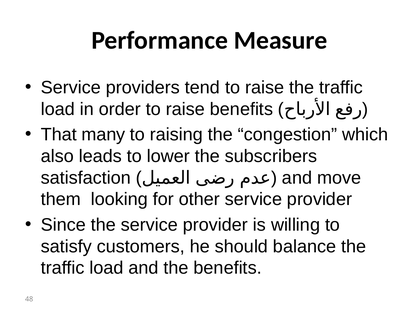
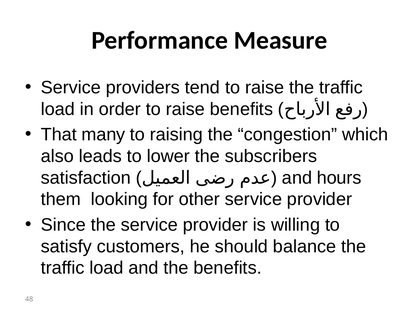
move: move -> hours (339, 178)
